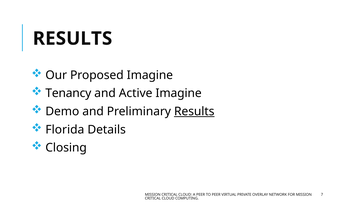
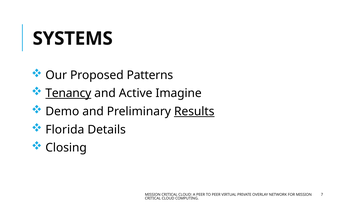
RESULTS: RESULTS -> SYSTEMS (73, 38)
Proposed Imagine: Imagine -> Patterns (150, 75)
Tenancy underline: none -> present (68, 93)
